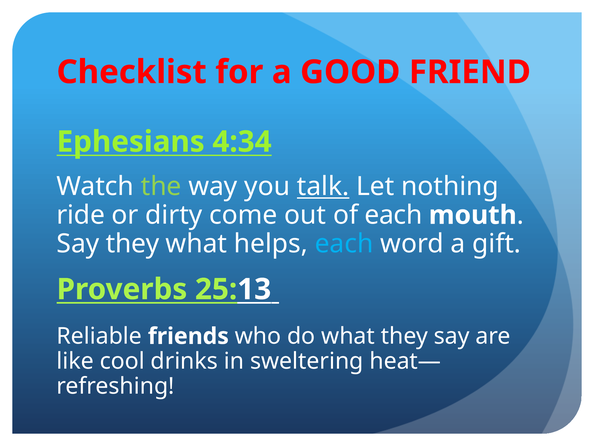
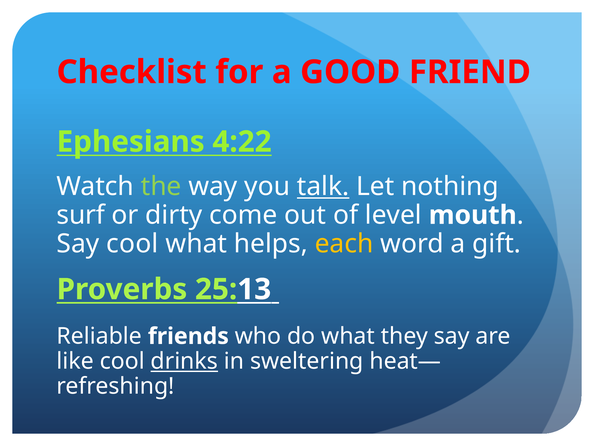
4:34: 4:34 -> 4:22 (242, 142)
ride: ride -> surf (81, 215)
of each: each -> level (393, 215)
Say they: they -> cool (132, 243)
each colour: light blue -> yellow (344, 243)
drinks underline: none -> present (184, 361)
